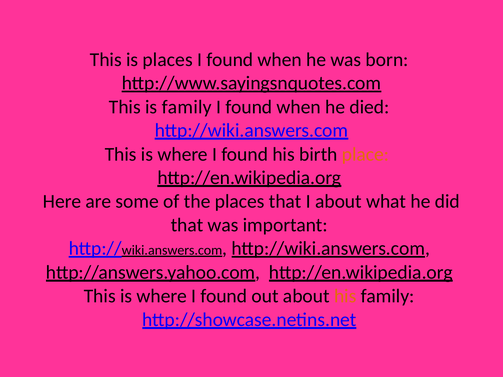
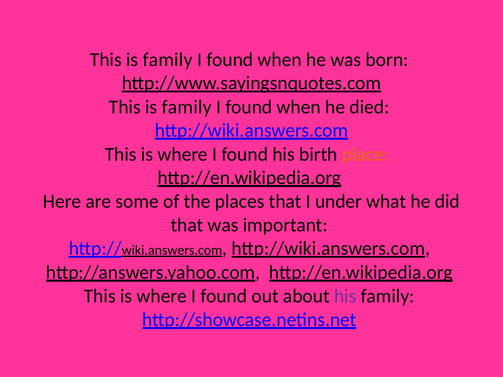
places: places -> family (168, 60)
I about: about -> under (339, 202)
his colour: orange -> purple (345, 296)
